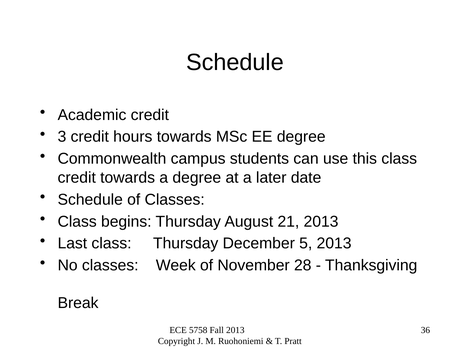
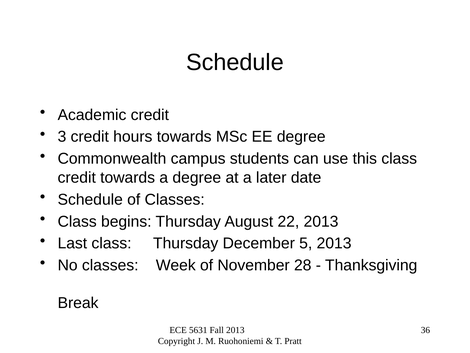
21: 21 -> 22 (288, 221)
5758: 5758 -> 5631 (198, 330)
